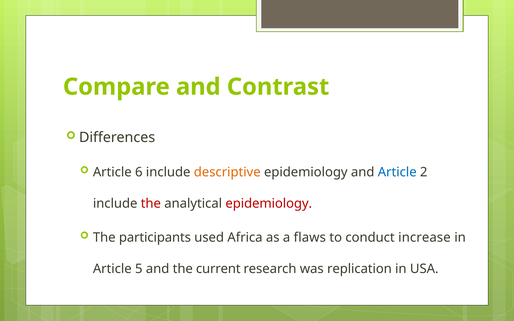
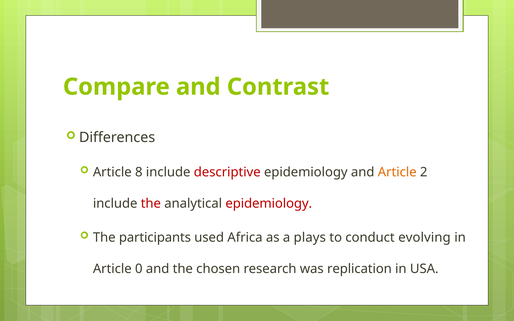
6: 6 -> 8 (139, 172)
descriptive colour: orange -> red (227, 172)
Article colour: blue -> orange (397, 172)
flaws: flaws -> plays (310, 238)
increase: increase -> evolving (424, 238)
5: 5 -> 0 (139, 269)
current: current -> chosen (218, 269)
